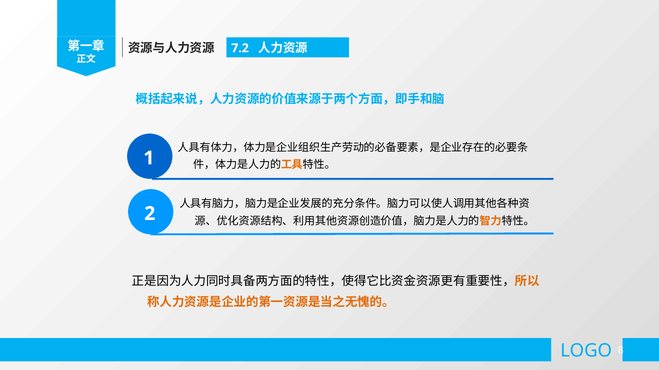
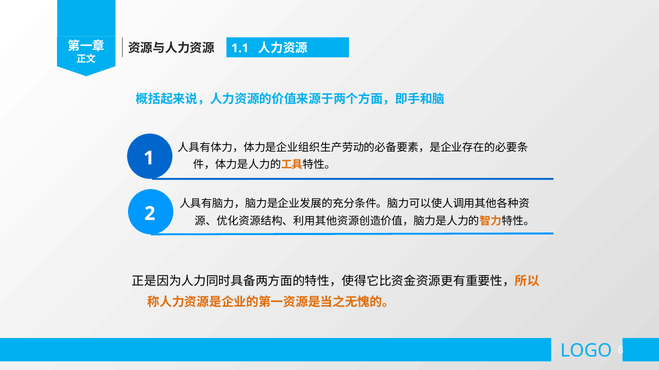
7.2: 7.2 -> 1.1 (240, 48)
